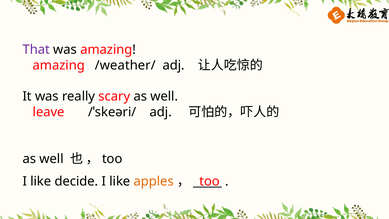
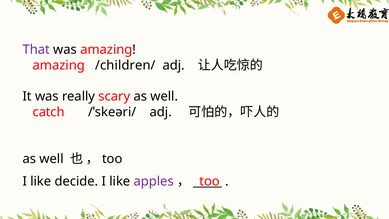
/weather/: /weather/ -> /children/ (125, 65)
leave: leave -> catch (49, 112)
apples colour: orange -> purple (154, 181)
